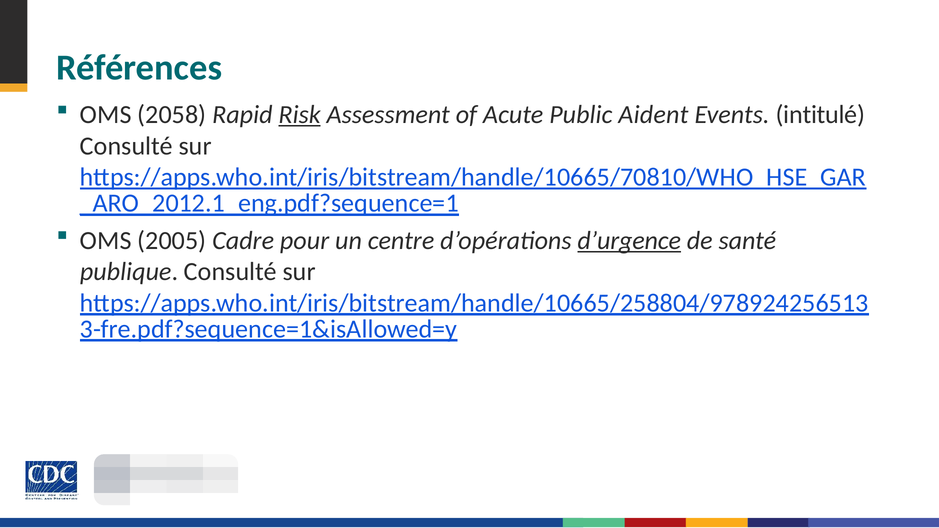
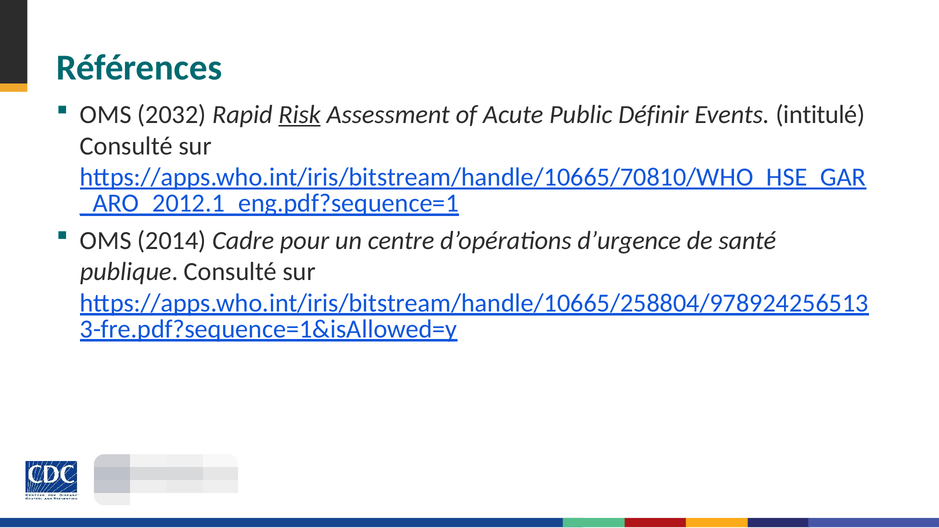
2058: 2058 -> 2032 (172, 115)
Aident: Aident -> Définir (654, 115)
2005: 2005 -> 2014 (172, 241)
d’urgence underline: present -> none (629, 241)
